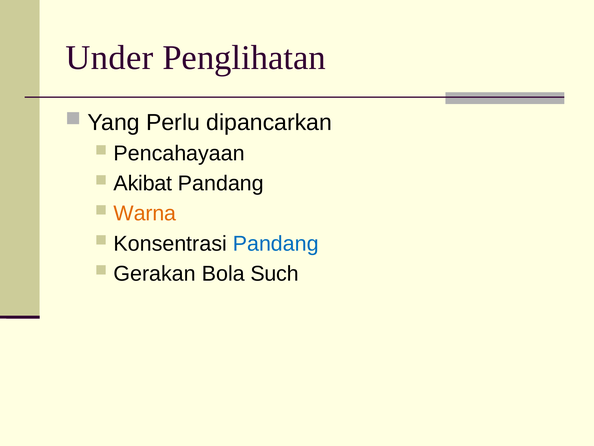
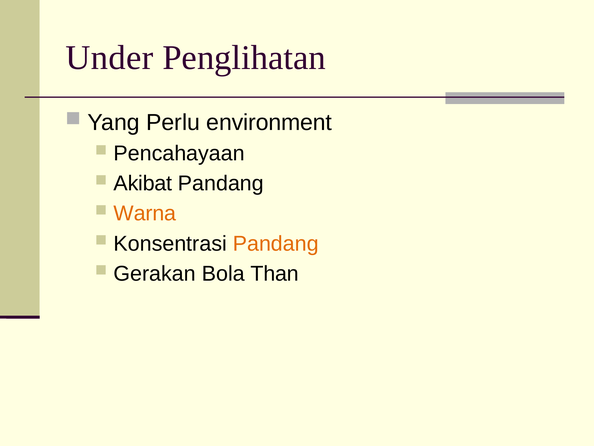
dipancarkan: dipancarkan -> environment (269, 122)
Pandang colour: blue -> orange (276, 243)
Such: Such -> Than (275, 273)
